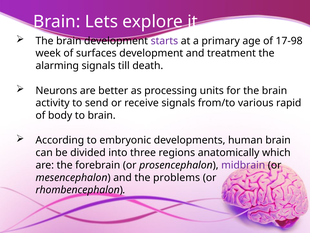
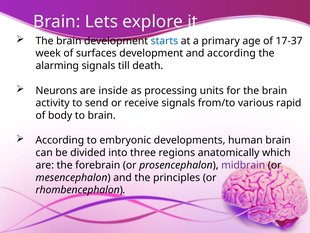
starts colour: purple -> blue (164, 41)
17-98: 17-98 -> 17-37 (289, 41)
and treatment: treatment -> according (231, 53)
better: better -> inside (113, 90)
problems: problems -> principles (177, 177)
